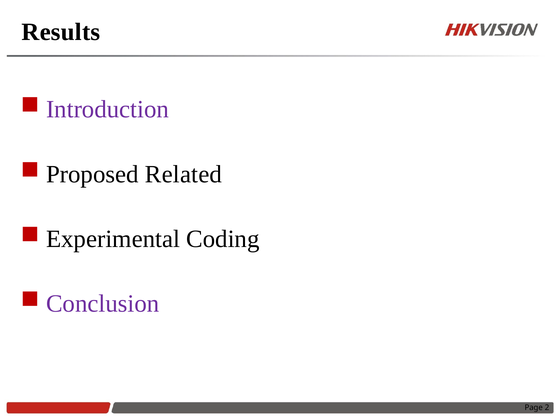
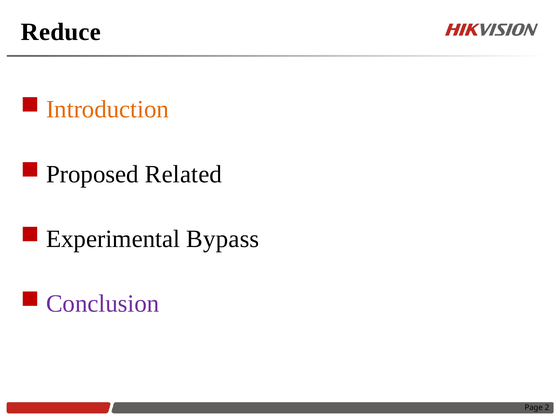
Results: Results -> Reduce (61, 32)
Introduction colour: purple -> orange (108, 109)
Coding: Coding -> Bypass (223, 239)
